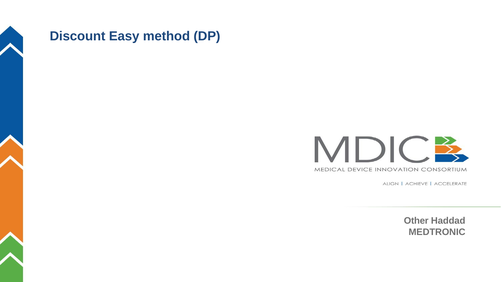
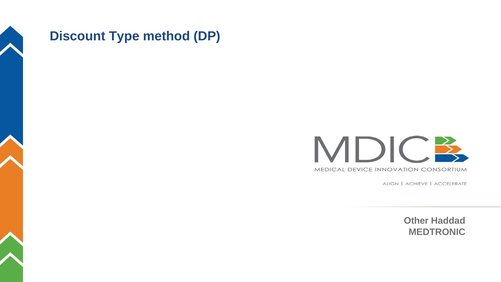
Easy: Easy -> Type (124, 36)
